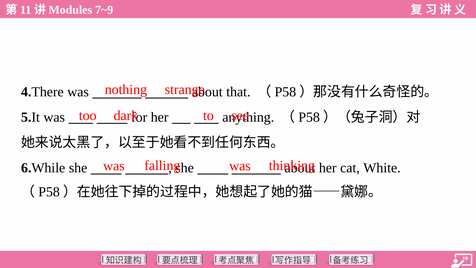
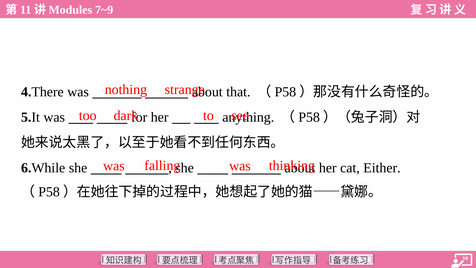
White: White -> Either (382, 168)
